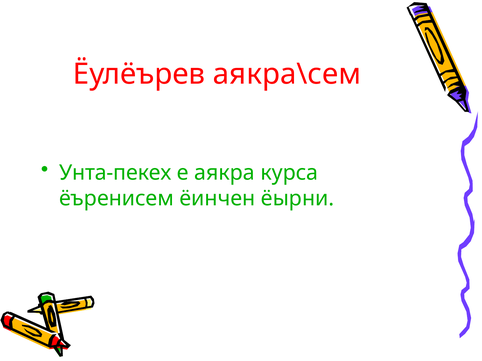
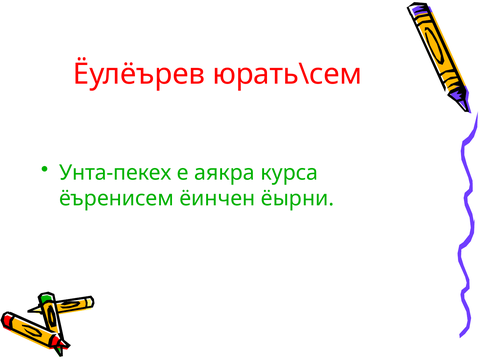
аякра\сем: аякра\сем -> юрать\сем (287, 74)
